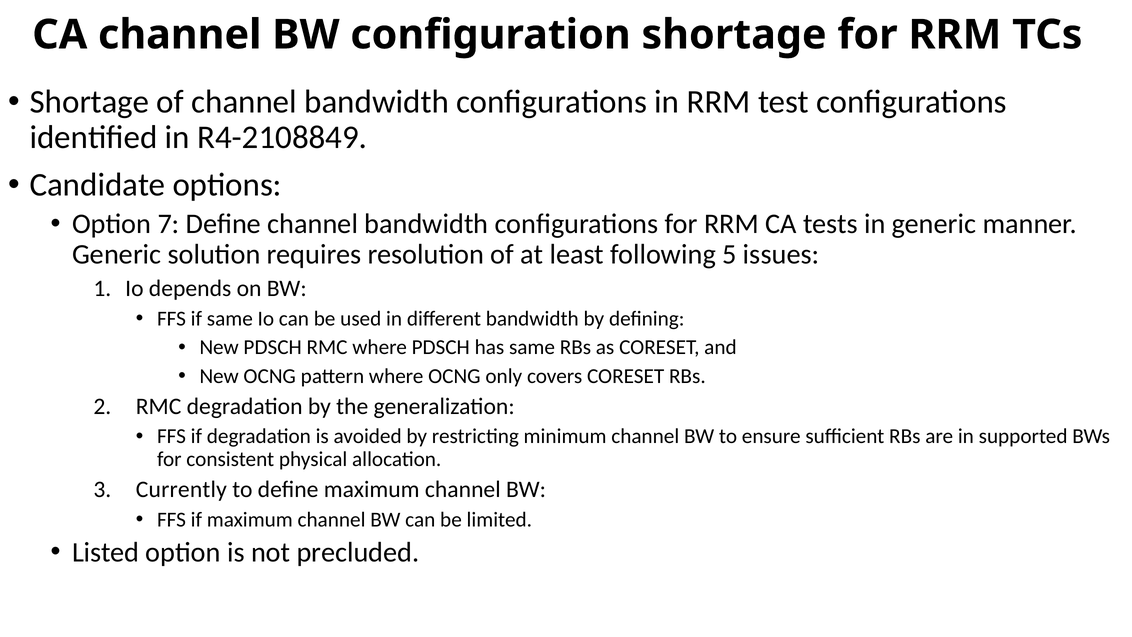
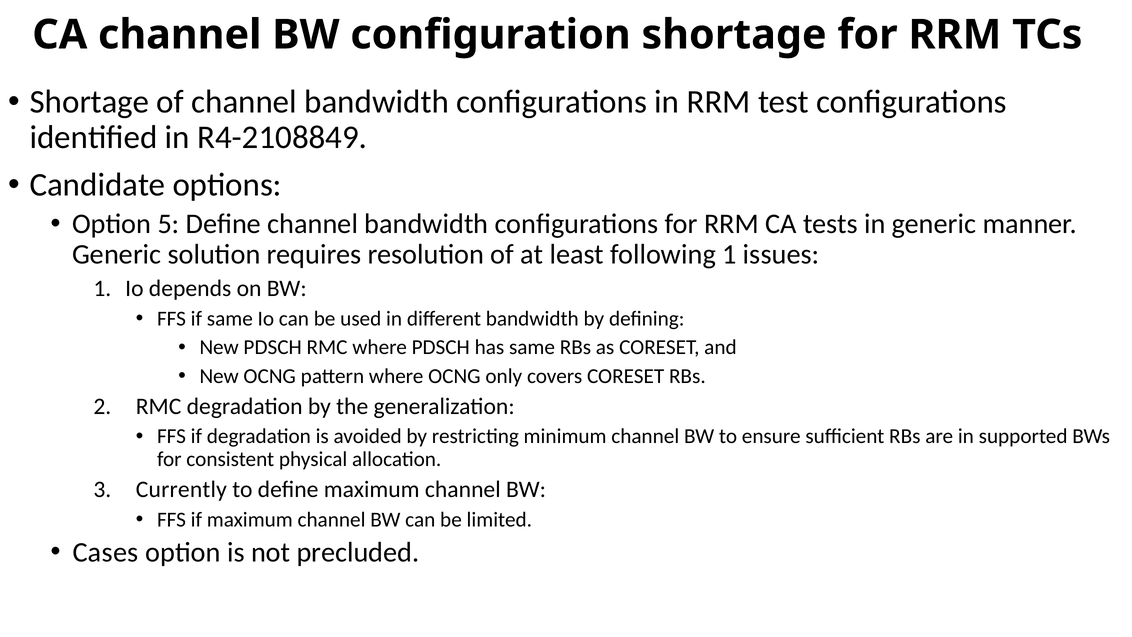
7: 7 -> 5 (168, 224)
following 5: 5 -> 1 (729, 254)
Listed: Listed -> Cases (106, 552)
